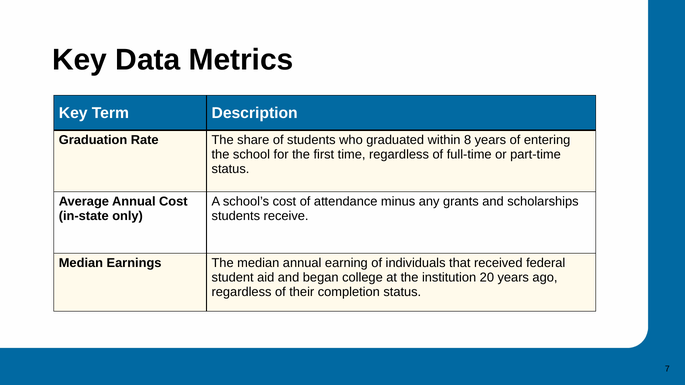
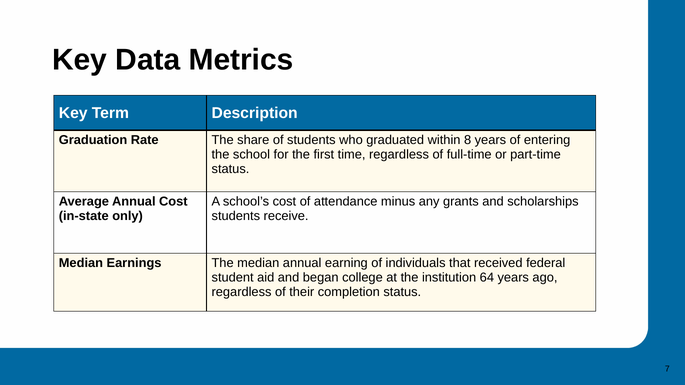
20: 20 -> 64 (487, 278)
